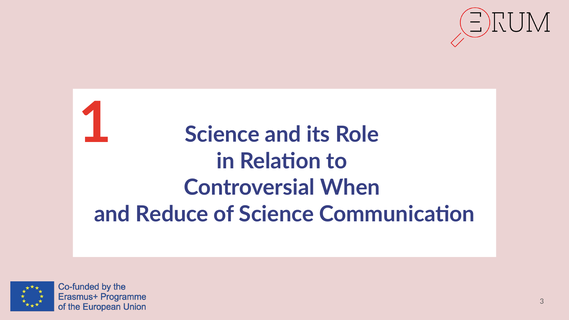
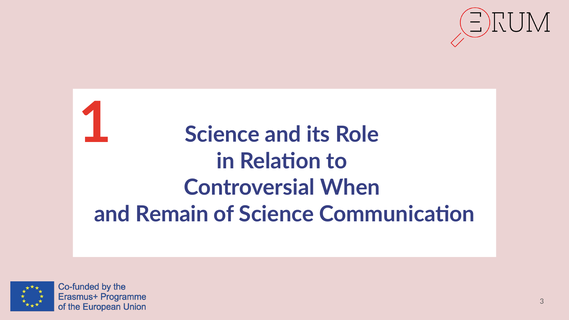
Reduce: Reduce -> Remain (172, 214)
